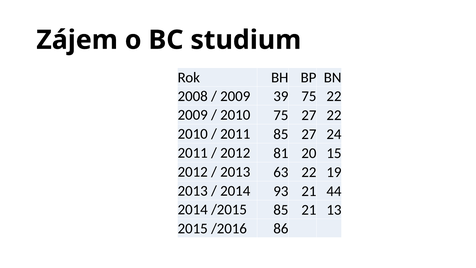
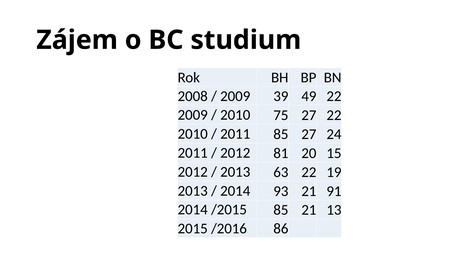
39 75: 75 -> 49 (309, 96)
44: 44 -> 91 (334, 191)
